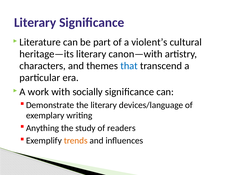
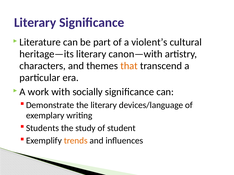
that colour: blue -> orange (129, 66)
Anything: Anything -> Students (43, 128)
readers: readers -> student (121, 128)
